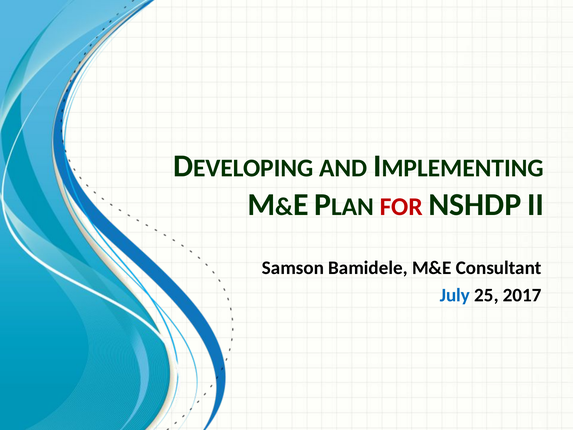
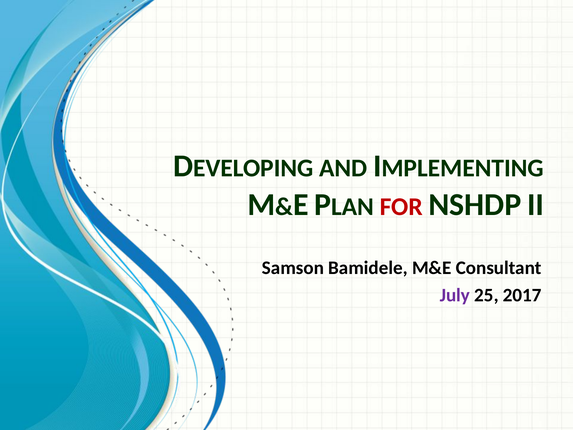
July colour: blue -> purple (455, 295)
